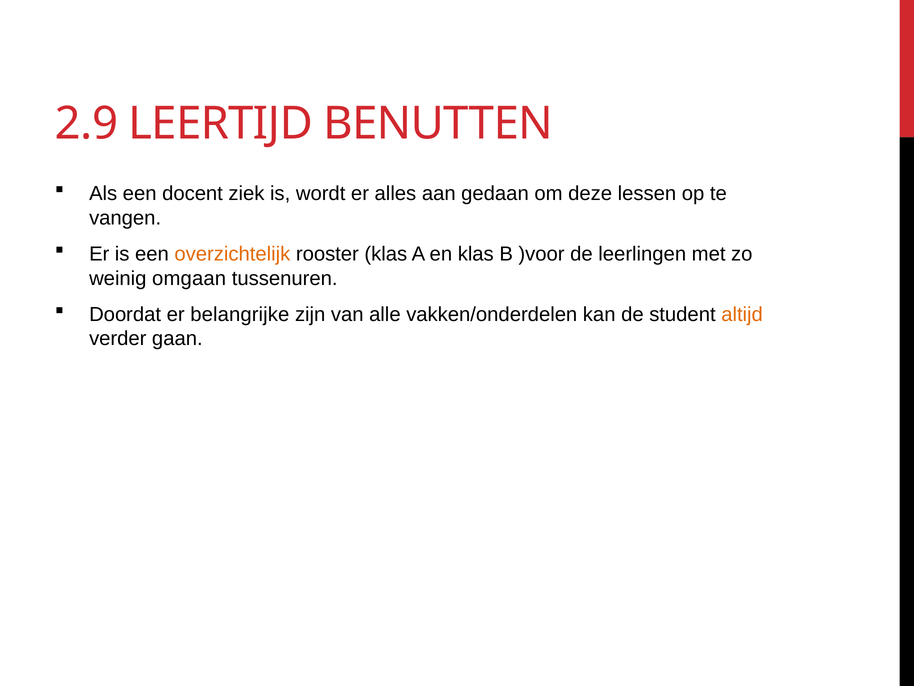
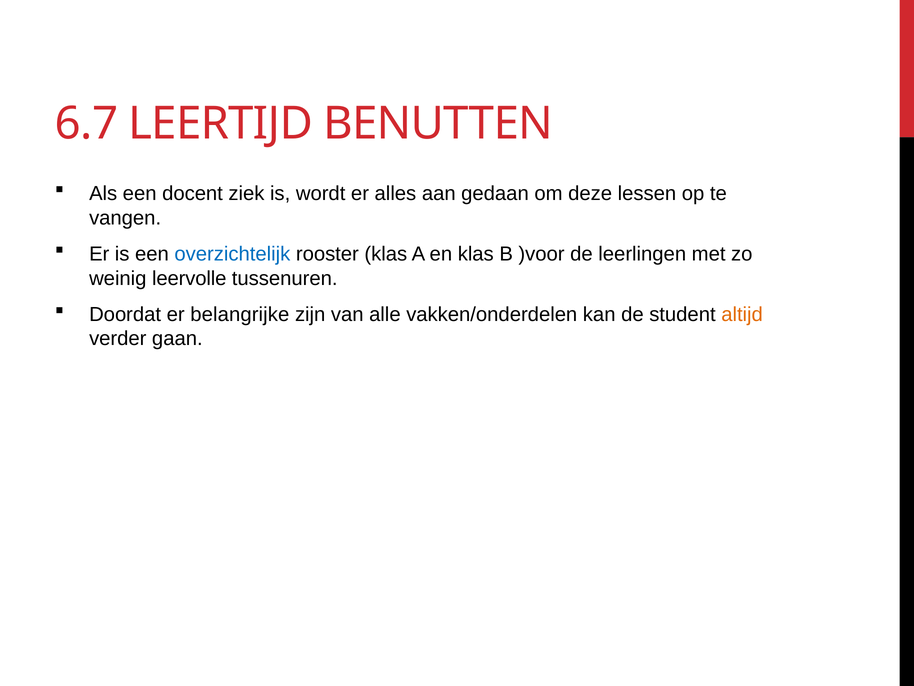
2.9: 2.9 -> 6.7 (87, 124)
overzichtelijk colour: orange -> blue (232, 254)
omgaan: omgaan -> leervolle (189, 278)
